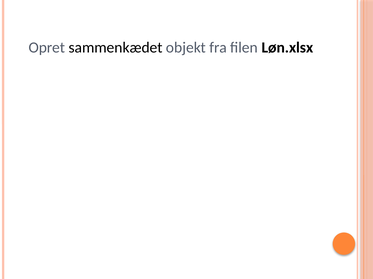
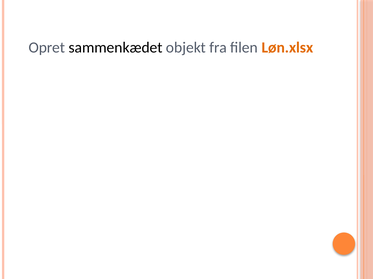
Løn.xlsx colour: black -> orange (287, 48)
